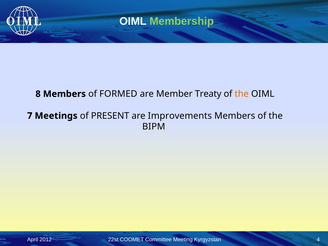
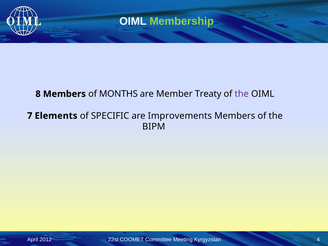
FORMED: FORMED -> MONTHS (118, 94)
the colour: orange -> purple (242, 94)
Meetings: Meetings -> Elements (56, 116)
PRESENT: PRESENT -> SPECIFIC (110, 116)
